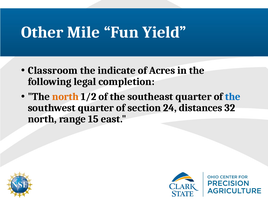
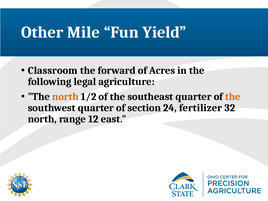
indicate: indicate -> forward (117, 70)
completion: completion -> agriculture (127, 82)
the colour: blue -> orange (233, 97)
distances: distances -> fertilizer (201, 108)
15: 15 -> 12 (93, 119)
